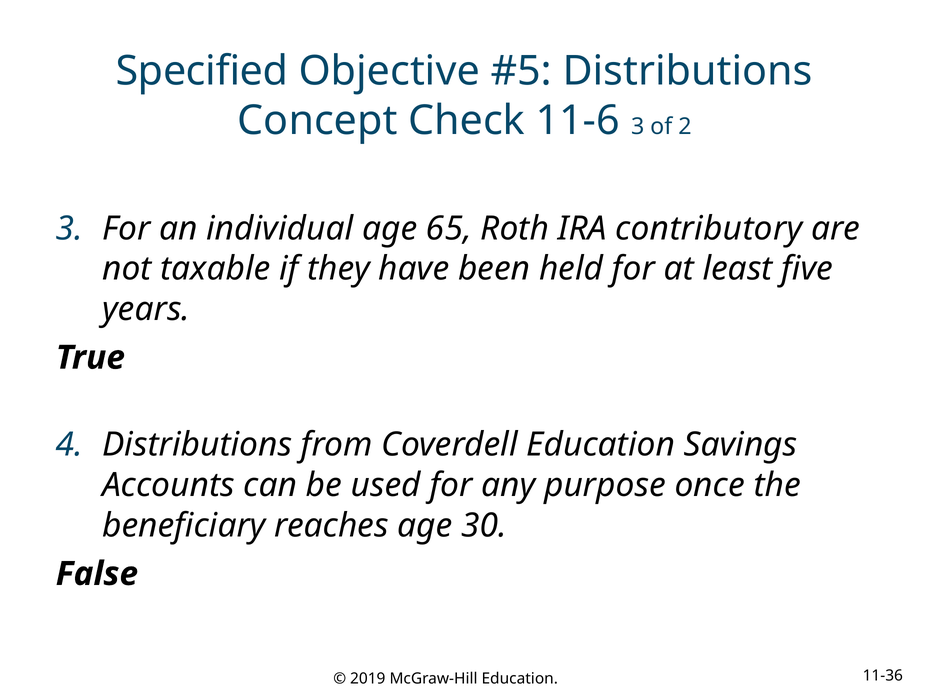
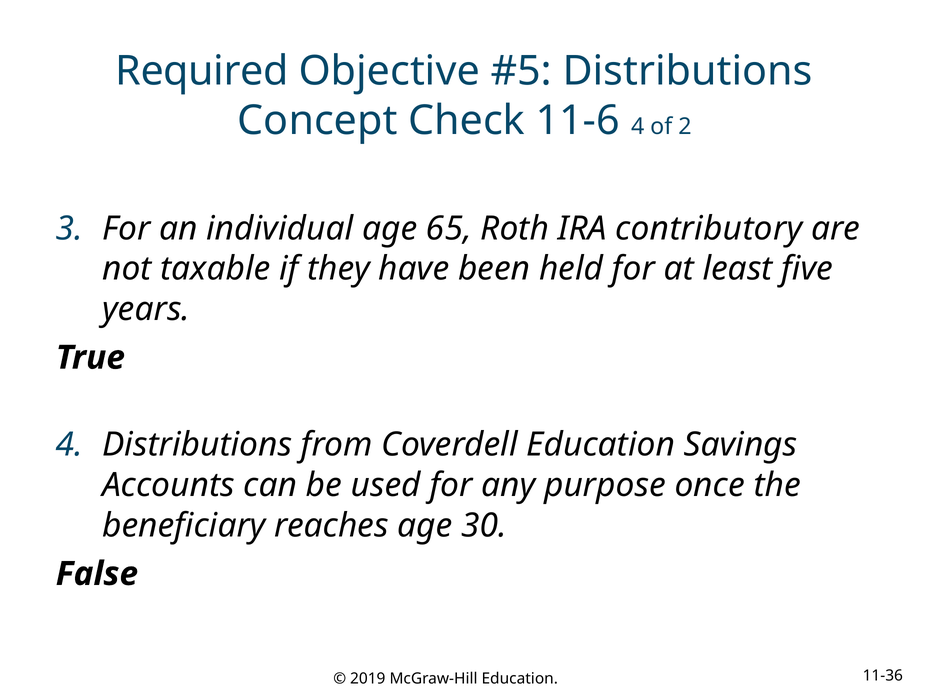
Specified: Specified -> Required (202, 71)
11-6 3: 3 -> 4 (638, 126)
